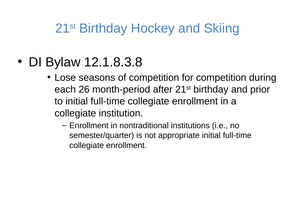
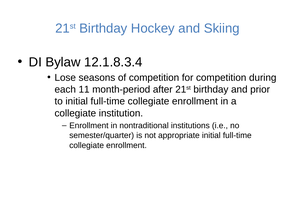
12.1.8.3.8: 12.1.8.3.8 -> 12.1.8.3.4 (113, 62)
26: 26 -> 11 (84, 89)
